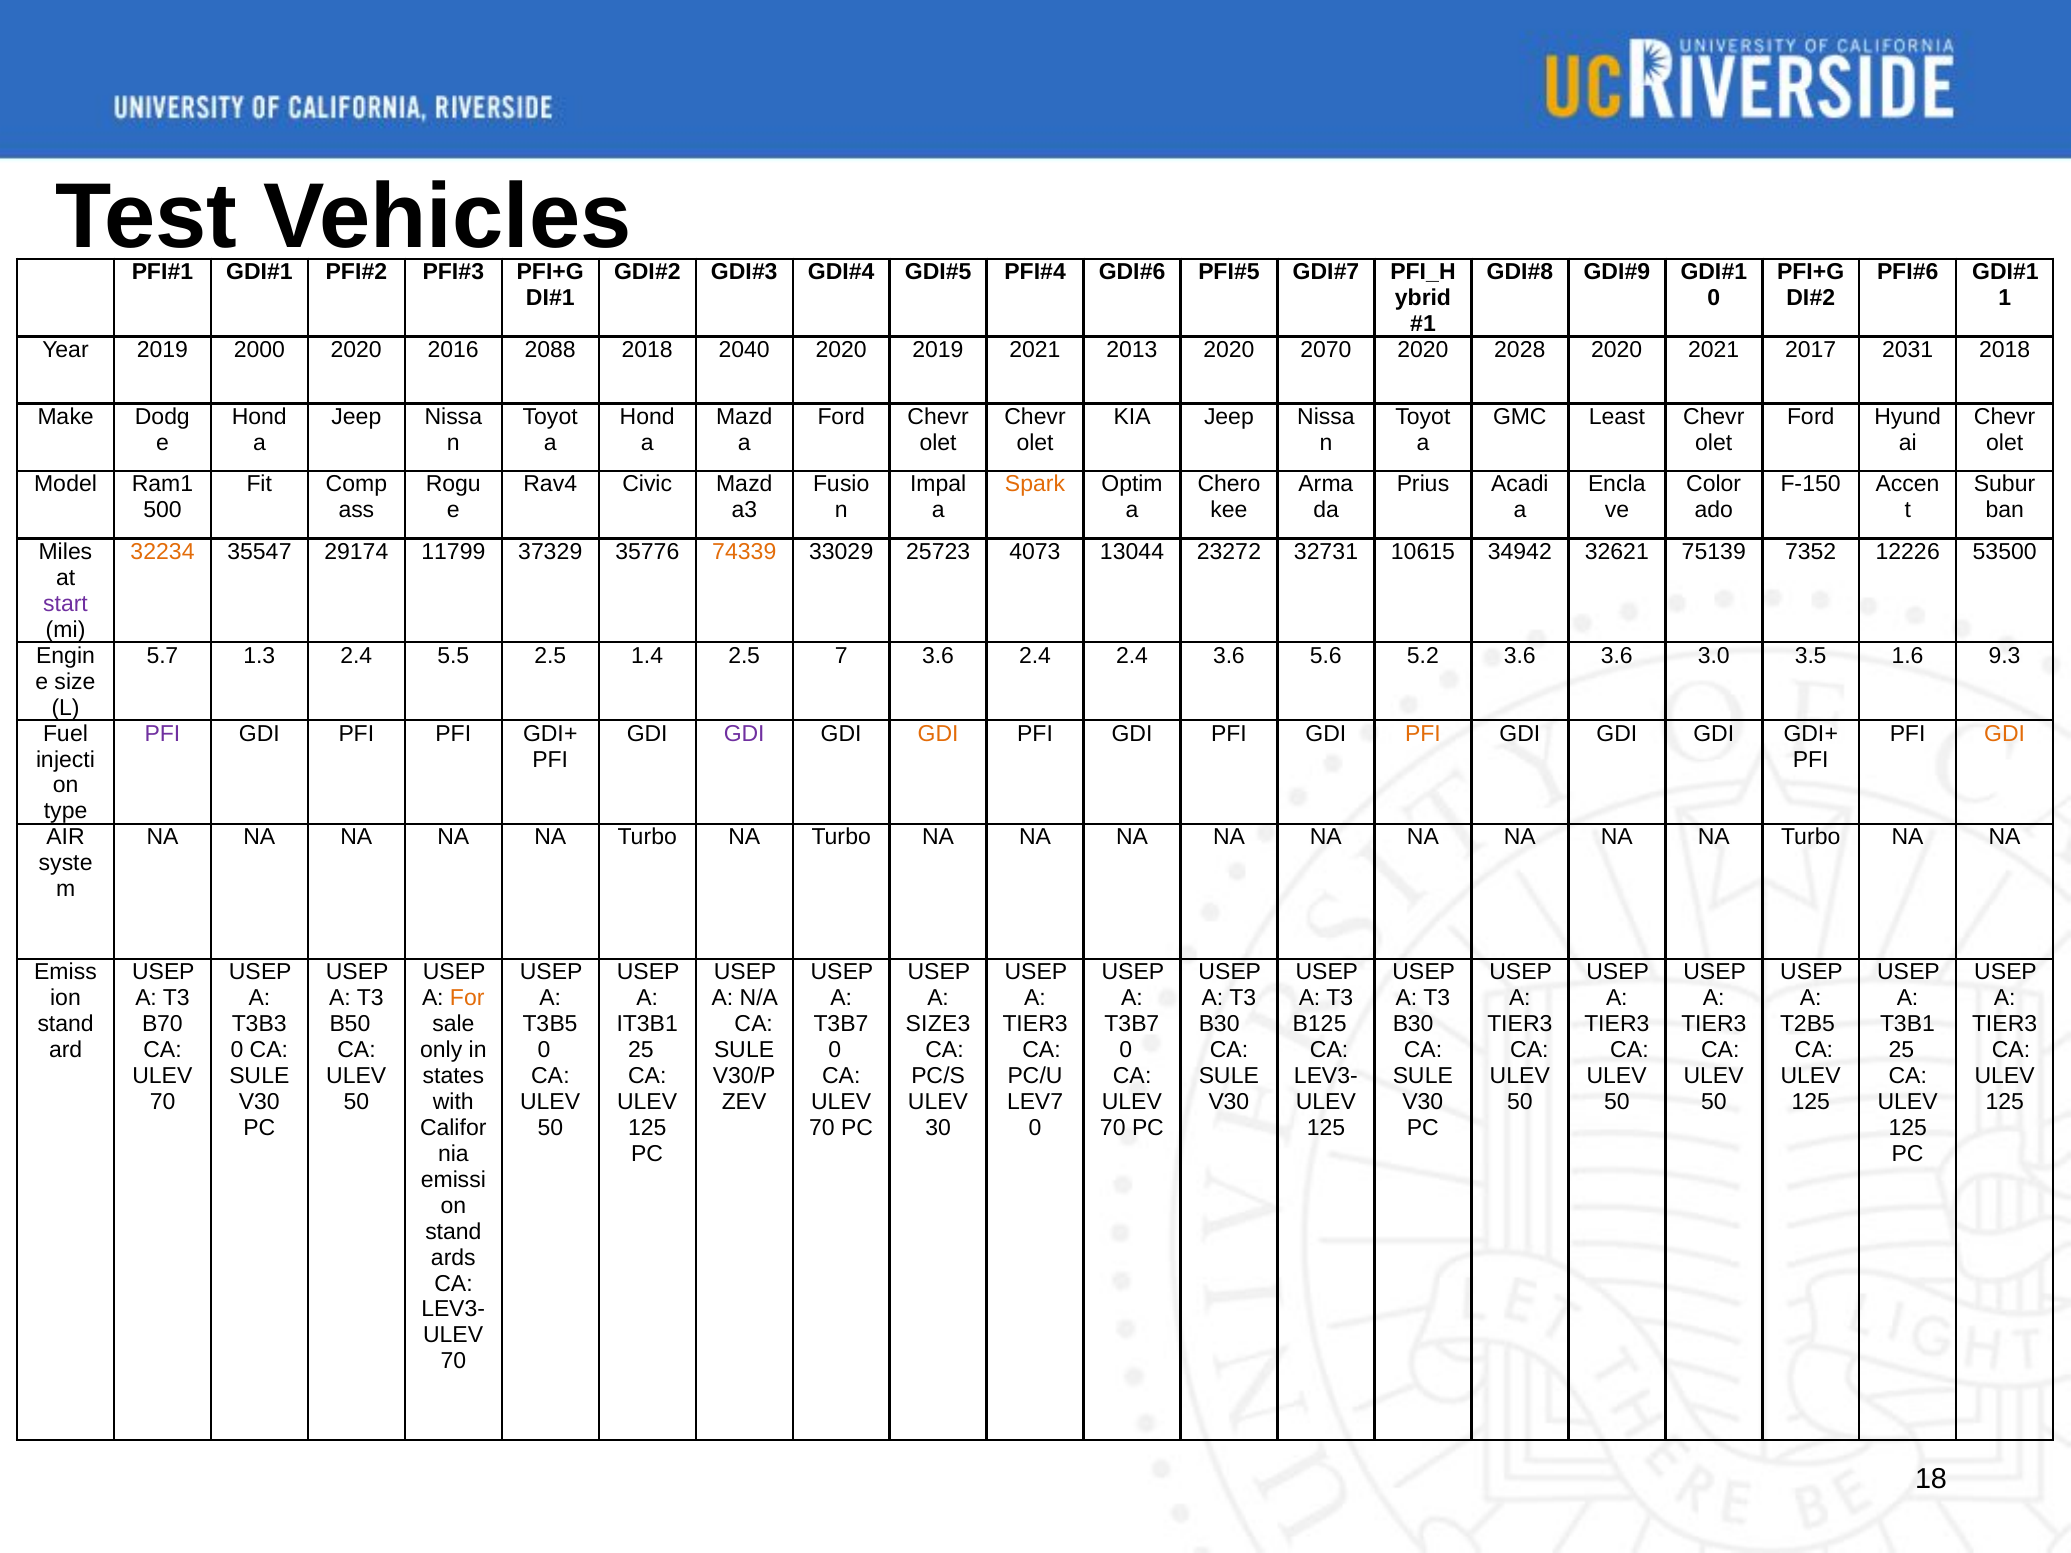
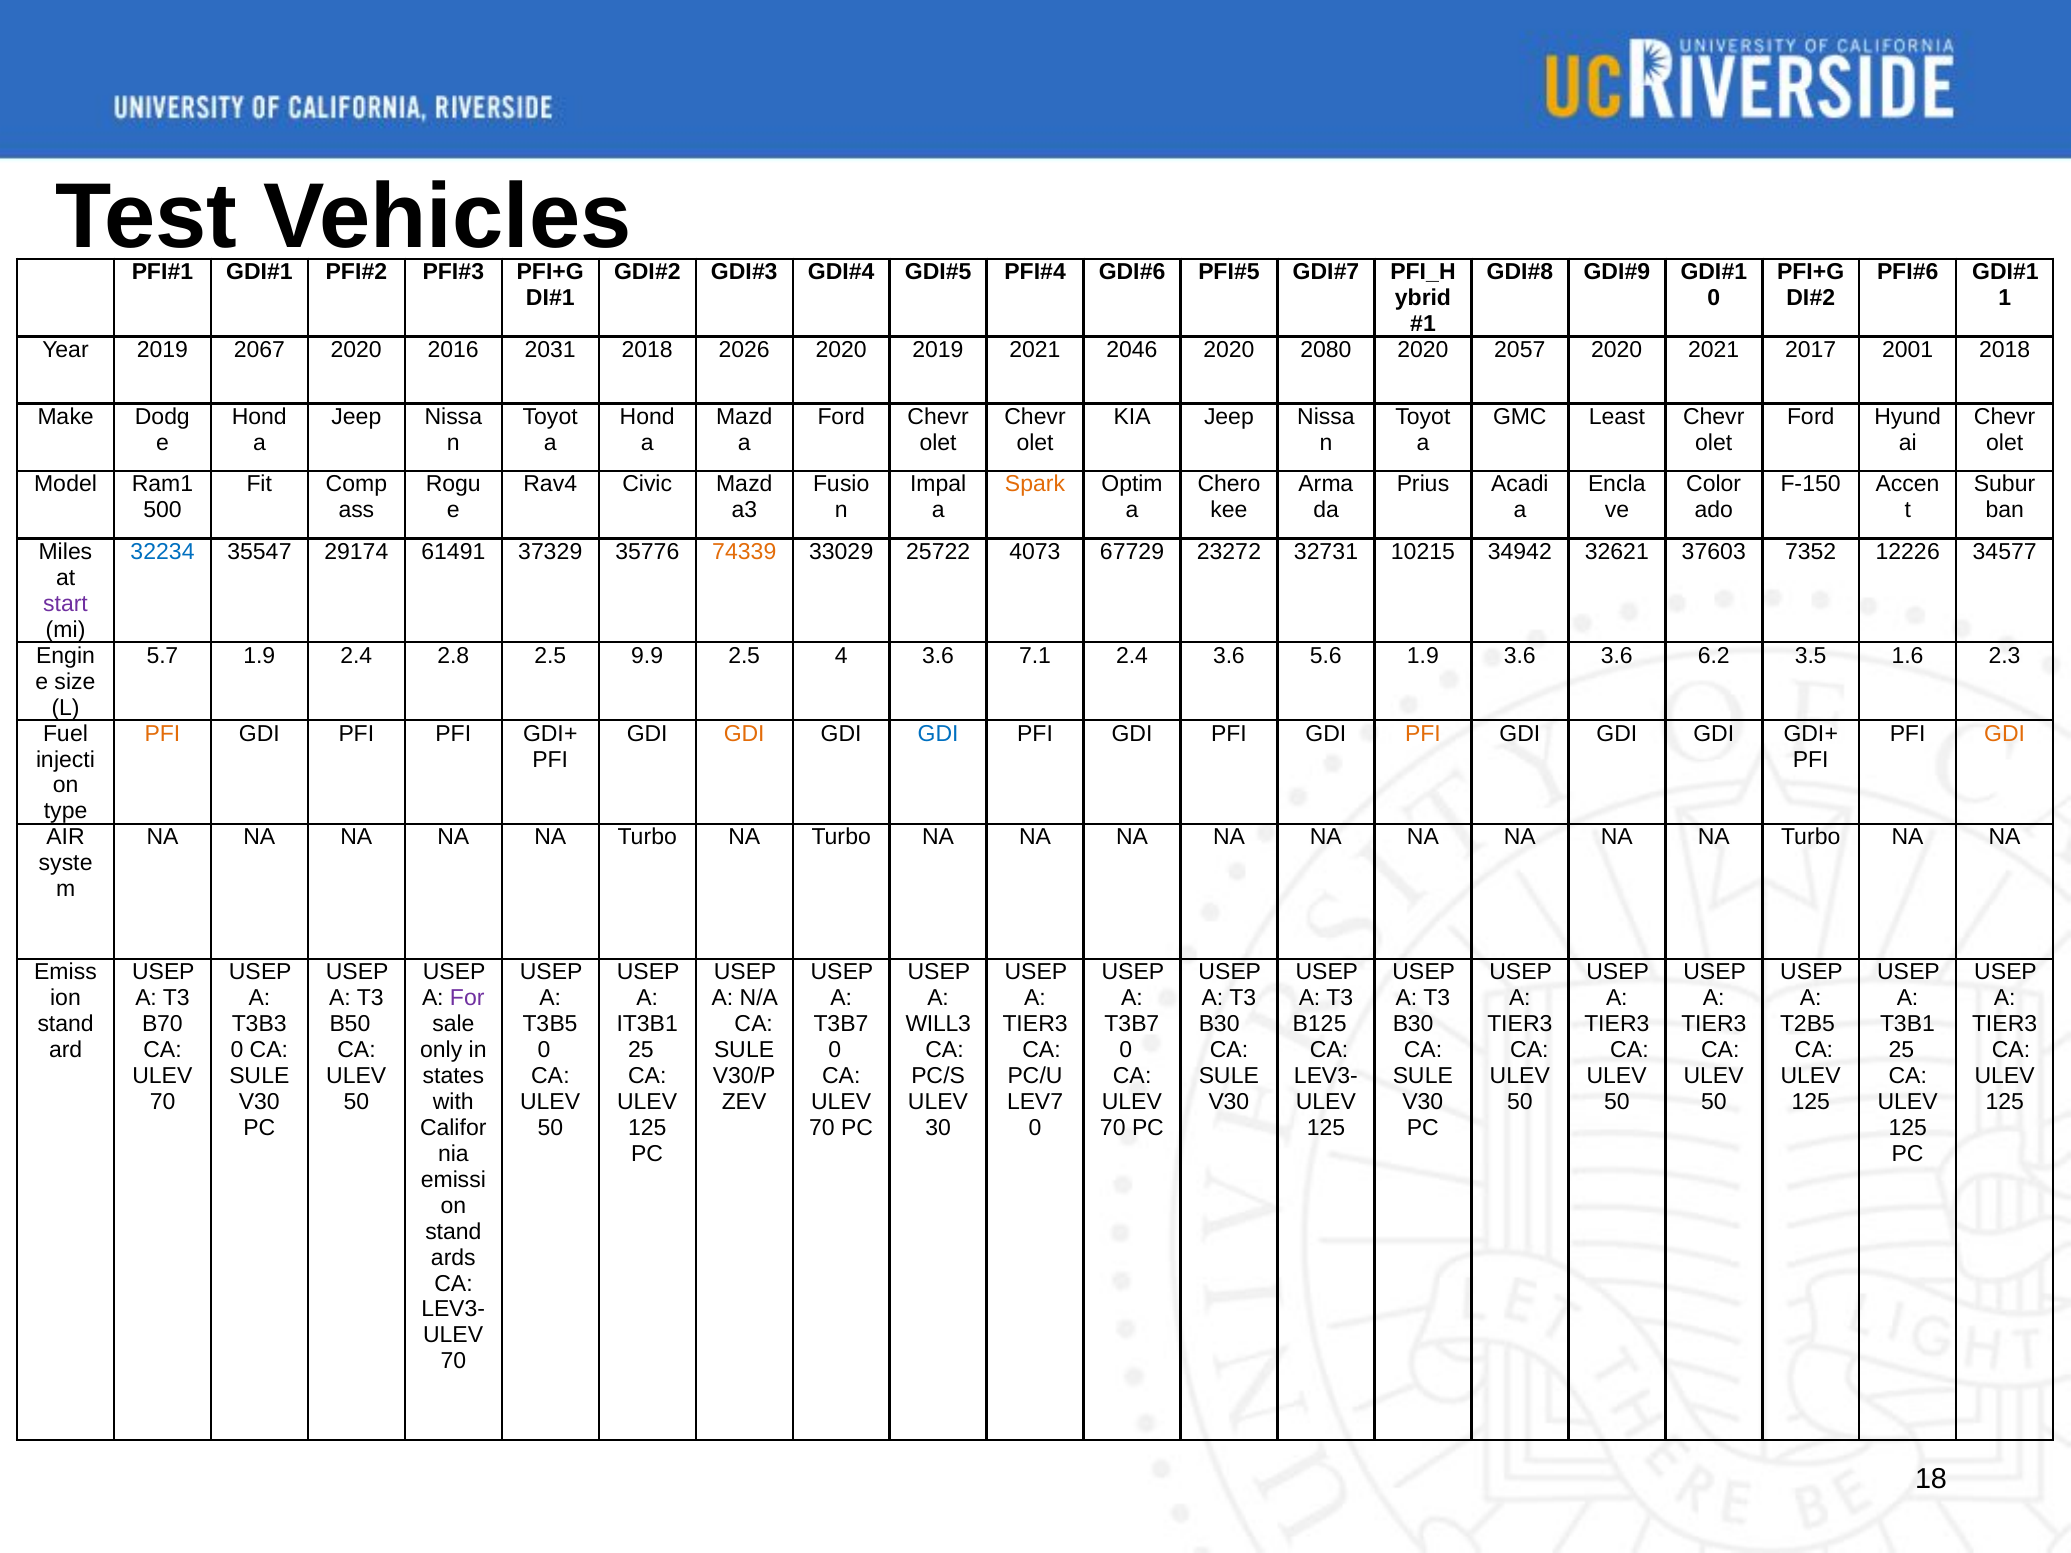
2000: 2000 -> 2067 (259, 350)
2088: 2088 -> 2031 (550, 350)
2040: 2040 -> 2026 (744, 350)
2013: 2013 -> 2046 (1132, 350)
2070: 2070 -> 2080 (1326, 350)
2028: 2028 -> 2057 (1520, 350)
2031: 2031 -> 2001 (1908, 350)
32234 colour: orange -> blue (163, 552)
11799: 11799 -> 61491 (453, 552)
25723: 25723 -> 25722 (938, 552)
13044: 13044 -> 67729 (1132, 552)
10615: 10615 -> 10215 (1423, 552)
75139: 75139 -> 37603 (1714, 552)
53500: 53500 -> 34577 (2005, 552)
5.7 1.3: 1.3 -> 1.9 (259, 656)
5.5: 5.5 -> 2.8 (453, 656)
1.4: 1.4 -> 9.9 (647, 656)
7: 7 -> 4 (841, 656)
3.6 2.4: 2.4 -> 7.1 (1035, 656)
5.6 5.2: 5.2 -> 1.9 (1423, 656)
3.0: 3.0 -> 6.2 (1714, 656)
9.3: 9.3 -> 2.3 (2005, 656)
PFI colour: purple -> orange (162, 734)
GDI colour: purple -> orange (744, 734)
GDI colour: orange -> blue (938, 734)
For colour: orange -> purple (467, 998)
SIZE3: SIZE3 -> WILL3 (938, 1024)
